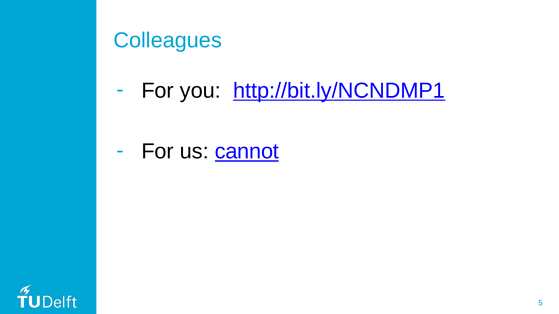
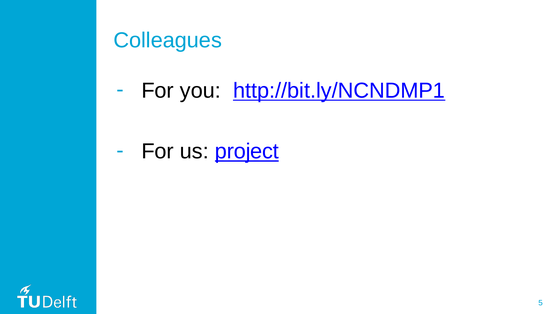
cannot: cannot -> project (247, 152)
